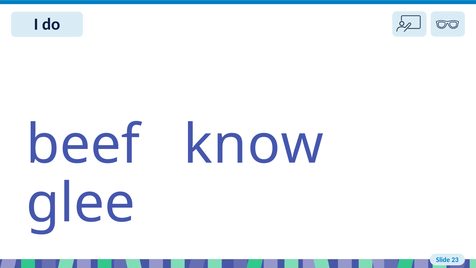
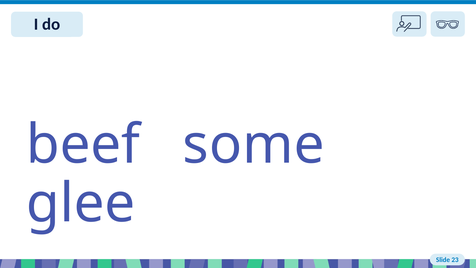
know: know -> some (254, 145)
